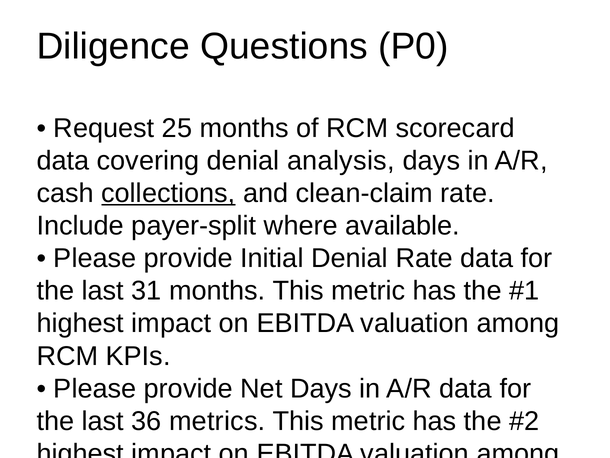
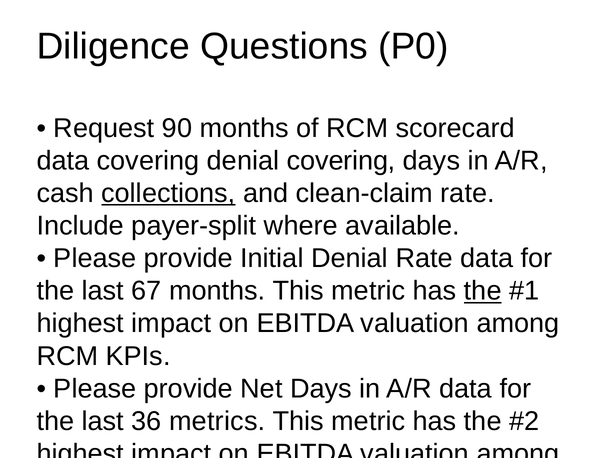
25: 25 -> 90 (177, 128)
denial analysis: analysis -> covering (341, 160)
31: 31 -> 67 (146, 291)
the underline: none -> present (483, 291)
